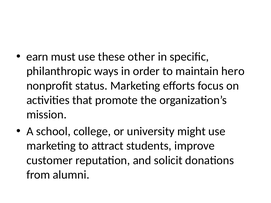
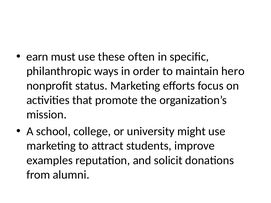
other: other -> often (141, 57)
customer: customer -> examples (50, 160)
